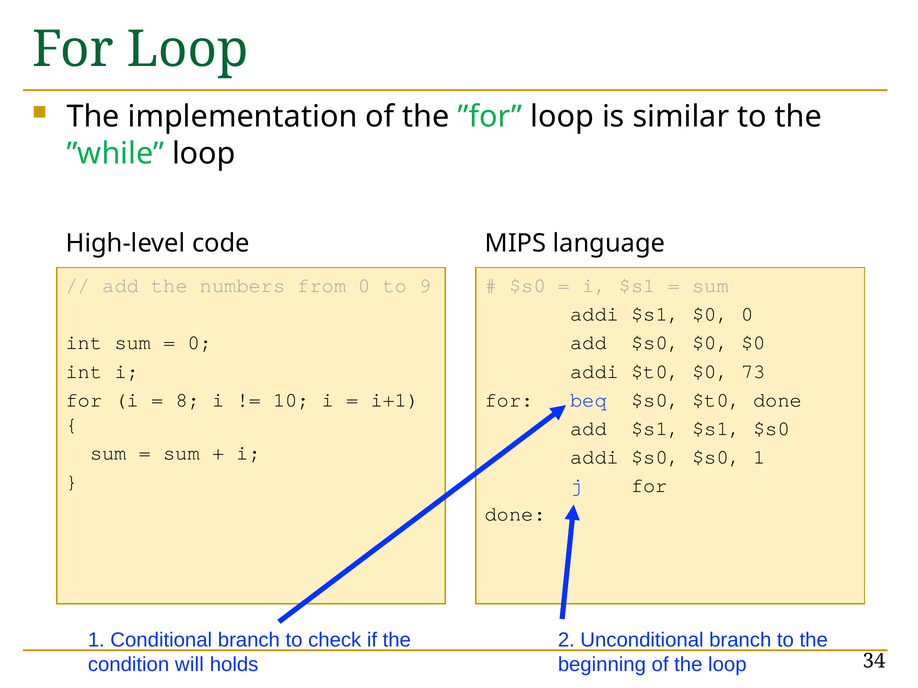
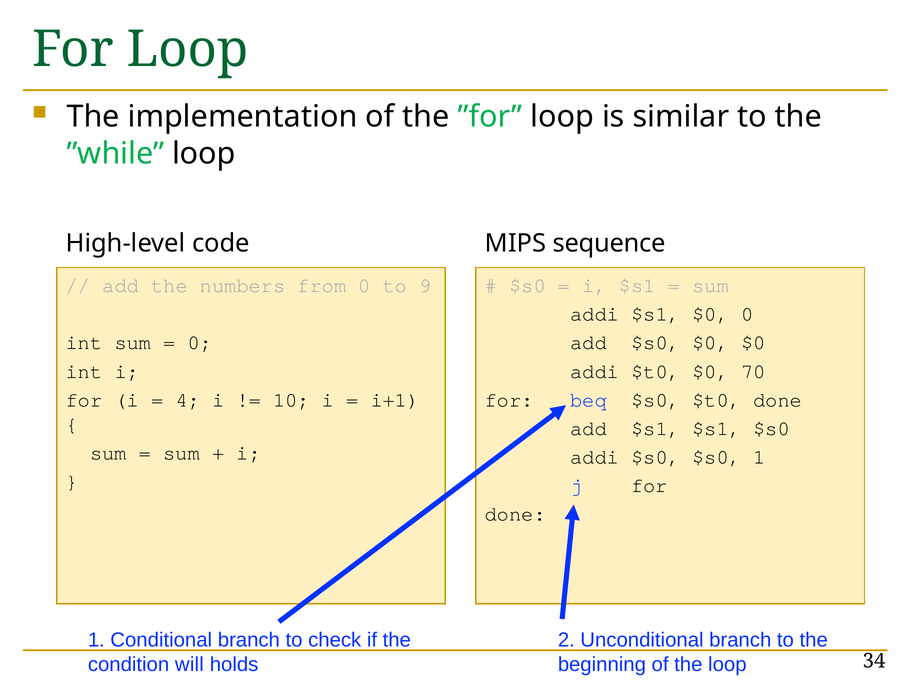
language: language -> sequence (609, 243)
73: 73 -> 70 (753, 372)
8: 8 -> 4 (188, 400)
